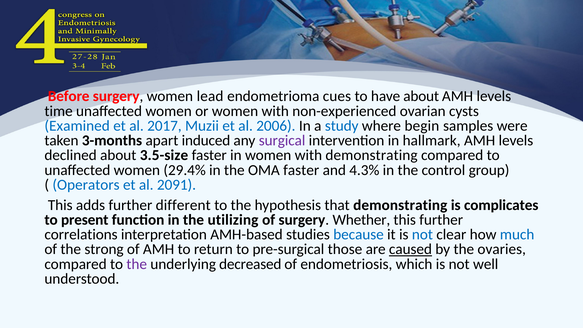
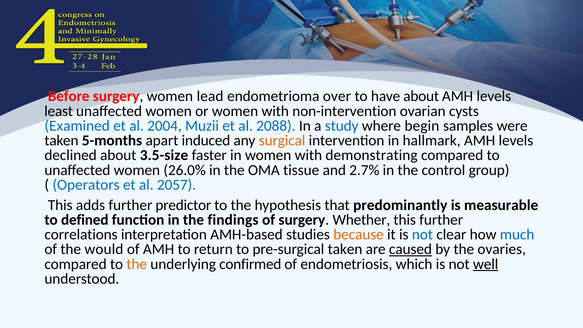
cues: cues -> over (337, 96)
time: time -> least (59, 111)
non-experienced: non-experienced -> non-intervention (344, 111)
2017: 2017 -> 2004 (164, 126)
2006: 2006 -> 2088 (276, 126)
3-months: 3-months -> 5-months (112, 141)
surgical colour: purple -> orange (282, 141)
29.4%: 29.4% -> 26.0% (185, 170)
OMA faster: faster -> tissue (301, 170)
4.3%: 4.3% -> 2.7% (364, 170)
2091: 2091 -> 2057 (177, 185)
different: different -> predictor (183, 205)
that demonstrating: demonstrating -> predominantly (400, 205)
complicates: complicates -> measurable (501, 205)
present: present -> defined (85, 220)
utilizing: utilizing -> findings (233, 220)
because colour: blue -> orange (358, 235)
strong: strong -> would (104, 249)
pre-surgical those: those -> taken (345, 249)
the colour: purple -> orange (137, 264)
decreased: decreased -> confirmed (250, 264)
well underline: none -> present (486, 264)
